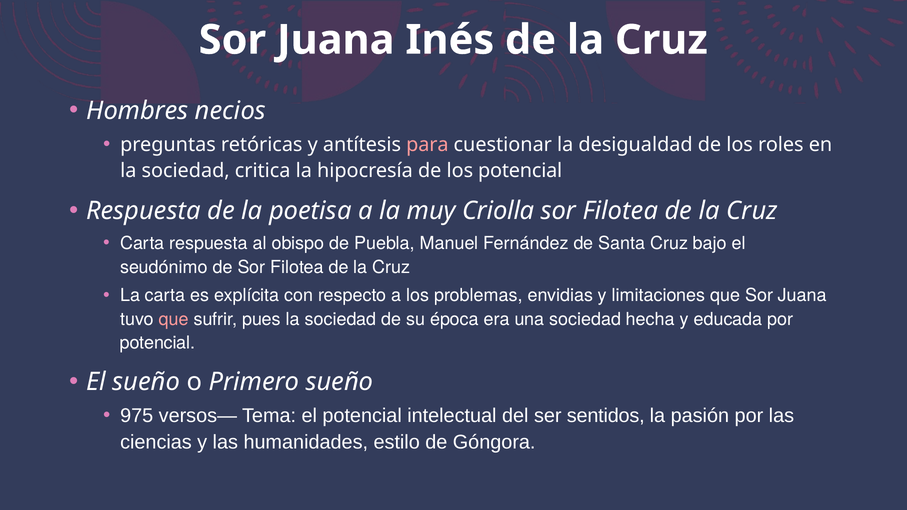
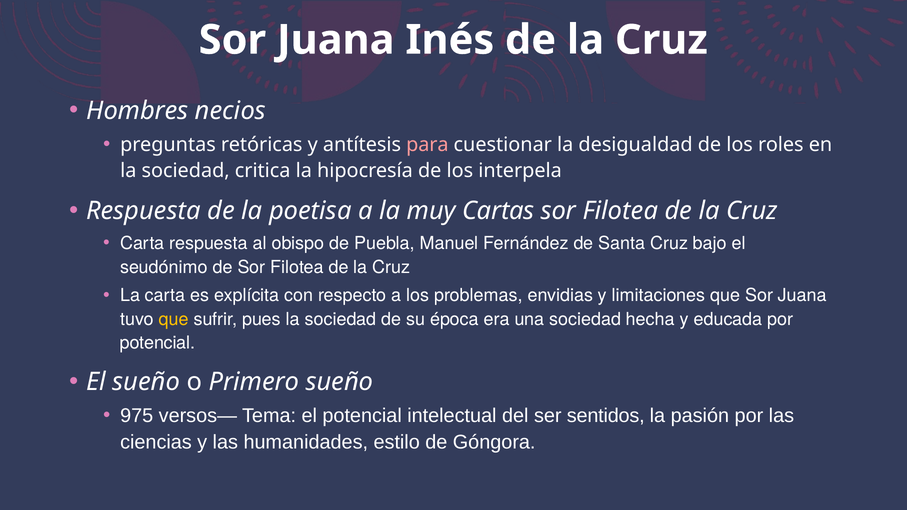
los potencial: potencial -> interpela (520, 171)
Criolla: Criolla -> Cartas (498, 211)
que colour: pink -> yellow (174, 319)
